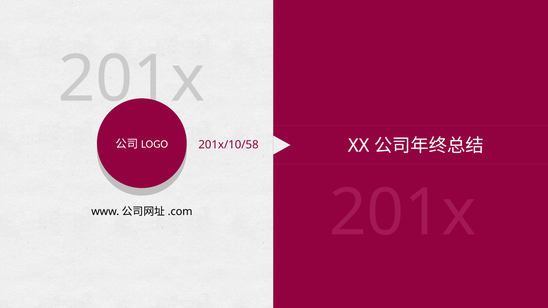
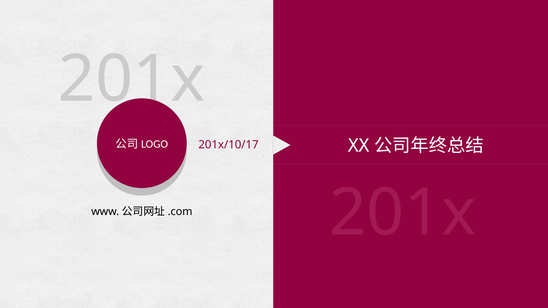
201x/10/58: 201x/10/58 -> 201x/10/17 (228, 145)
